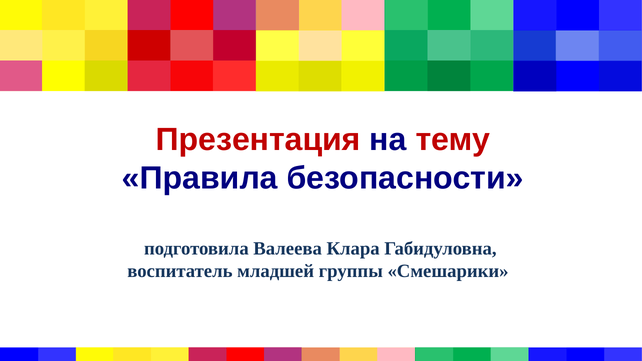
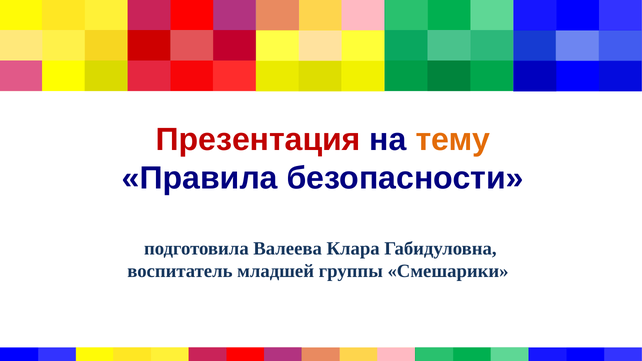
тему colour: red -> orange (453, 140)
